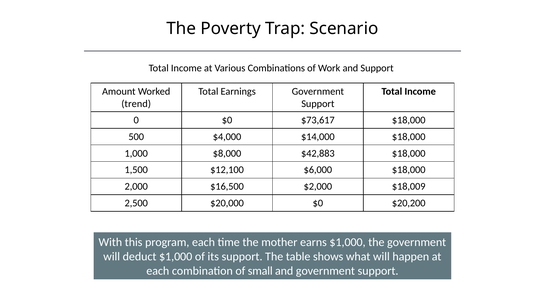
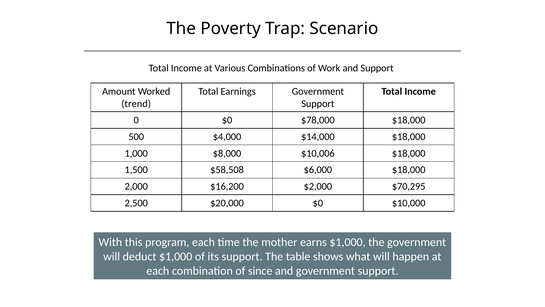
$73,617: $73,617 -> $78,000 (318, 120)
$42,883: $42,883 -> $10,006 (318, 153)
$12,100: $12,100 -> $58,508 (227, 170)
$16,500: $16,500 -> $16,200 (227, 186)
$18,009: $18,009 -> $70,295 (409, 186)
$20,200: $20,200 -> $10,000 (409, 203)
small: small -> since (260, 271)
